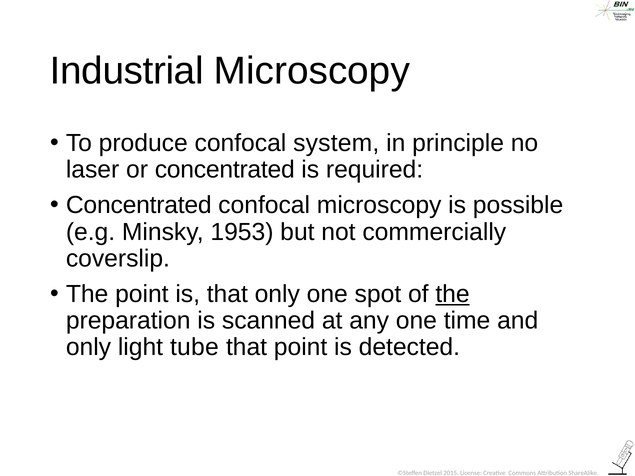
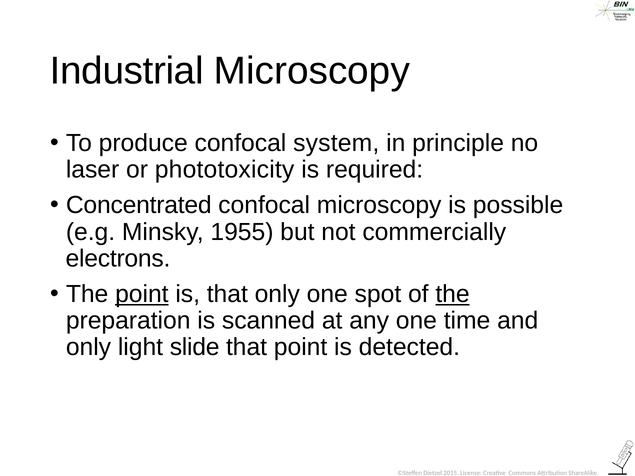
or concentrated: concentrated -> phototoxicity (225, 170)
1953: 1953 -> 1955 (242, 232)
coverslip: coverslip -> electrons (118, 259)
point underline: none -> present (142, 294)
tube: tube -> slide (195, 348)
